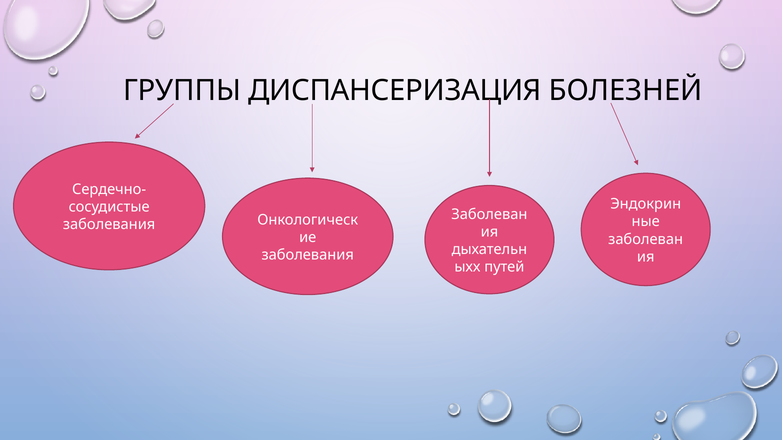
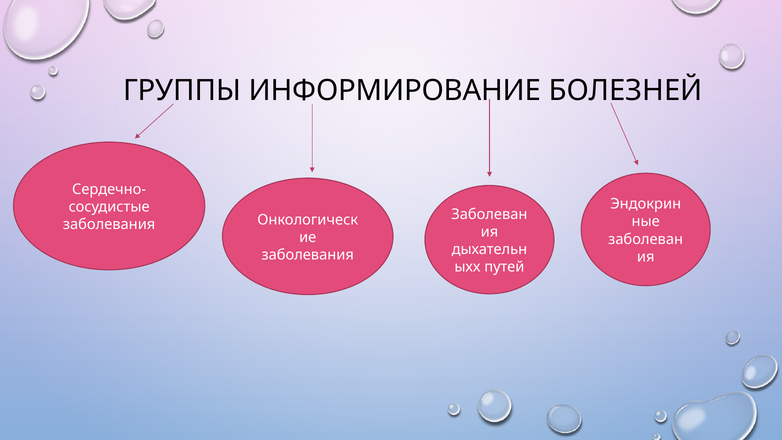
ДИСПАНСЕРИЗАЦИЯ: ДИСПАНСЕРИЗАЦИЯ -> ИНФОРМИРОВАНИЕ (395, 91)
